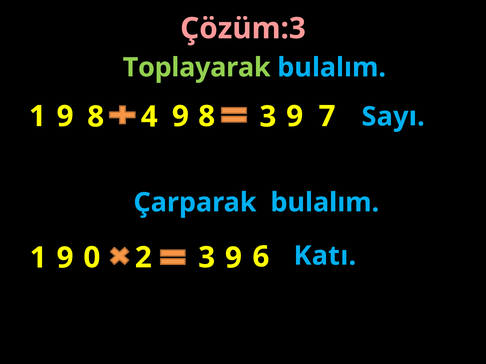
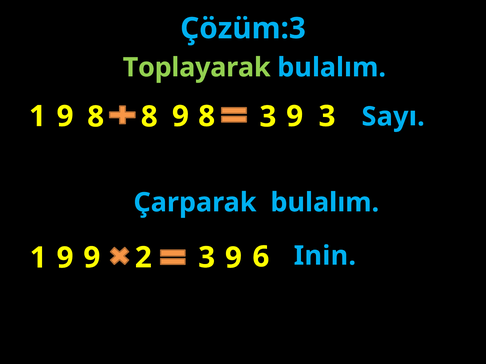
Çözüm:3 colour: pink -> light blue (243, 29)
8 4: 4 -> 8 (149, 117)
9 7: 7 -> 3 (327, 117)
Katı: Katı -> Inin (325, 256)
9 0: 0 -> 9 (92, 258)
